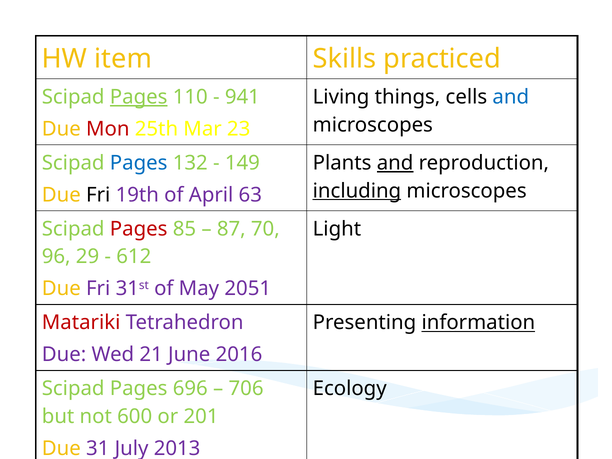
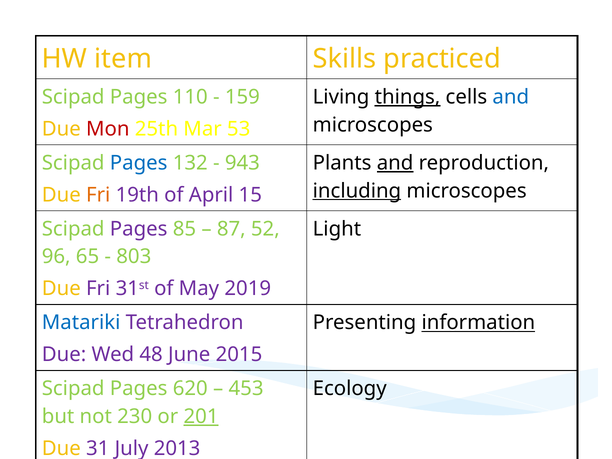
Pages underline: present -> none (139, 97)
941: 941 -> 159 (242, 97)
things underline: none -> present (408, 97)
23: 23 -> 53 (239, 129)
149: 149 -> 943 (242, 163)
Fri colour: black -> orange (98, 195)
63: 63 -> 15 (250, 195)
Pages colour: red -> purple (139, 229)
70: 70 -> 52 (265, 229)
29: 29 -> 65 (88, 257)
612: 612 -> 803 (134, 257)
2051: 2051 -> 2019 (248, 289)
Matariki colour: red -> blue (81, 323)
21: 21 -> 48 (151, 355)
2016: 2016 -> 2015 (239, 355)
696: 696 -> 620 (190, 389)
706: 706 -> 453 (246, 389)
600: 600 -> 230 (135, 416)
201 underline: none -> present (201, 416)
